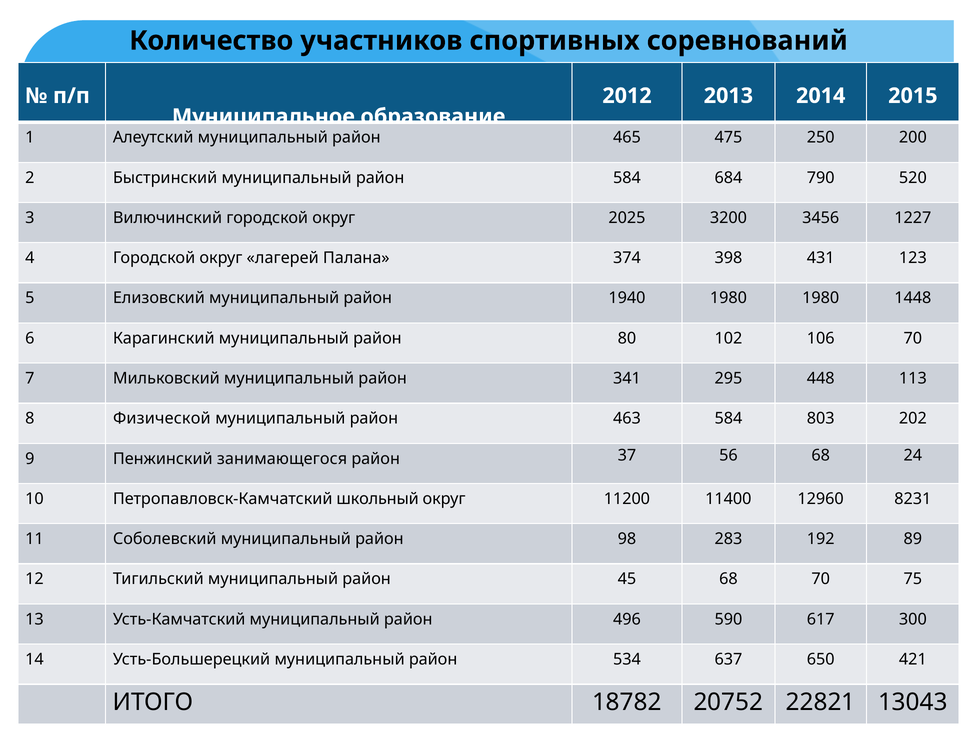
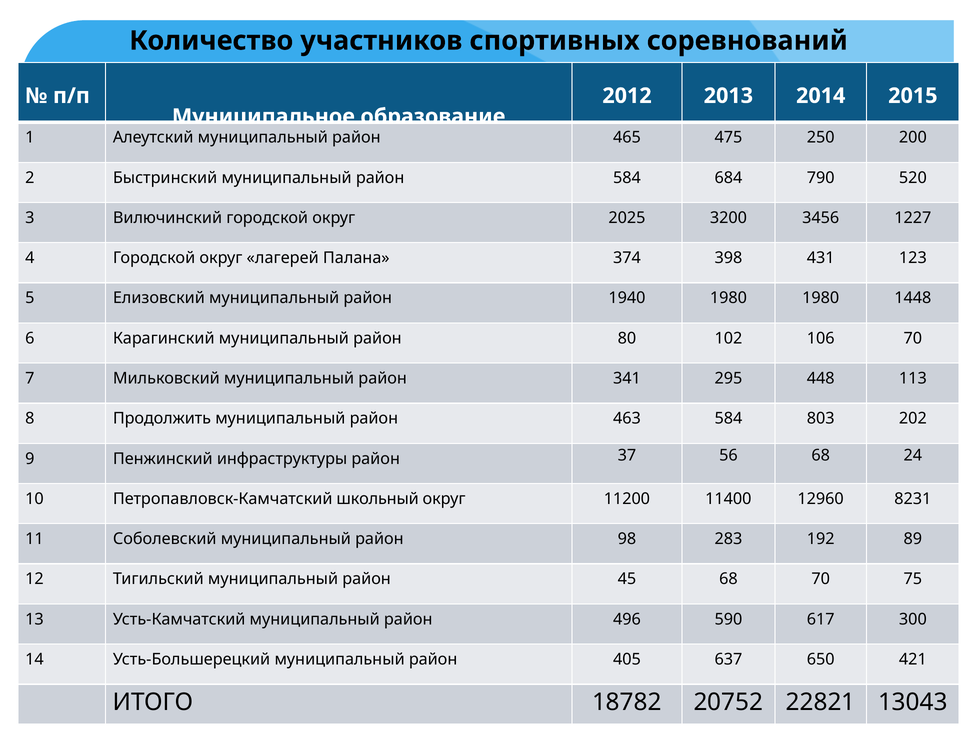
Физической: Физической -> Продолжить (162, 418)
занимающегося: занимающегося -> инфраструктуры (282, 458)
534: 534 -> 405 (627, 659)
